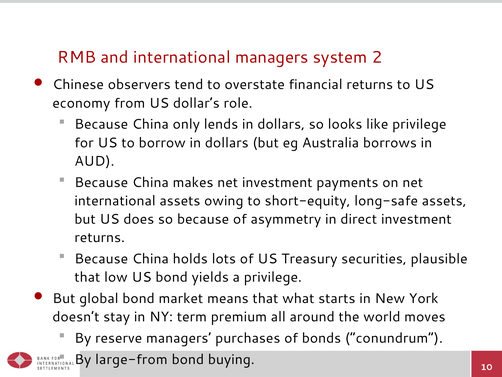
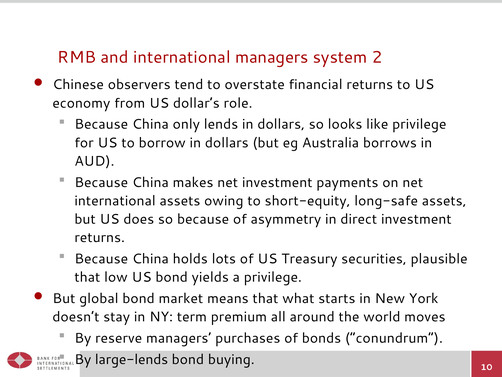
large-from: large-from -> large-lends (132, 359)
